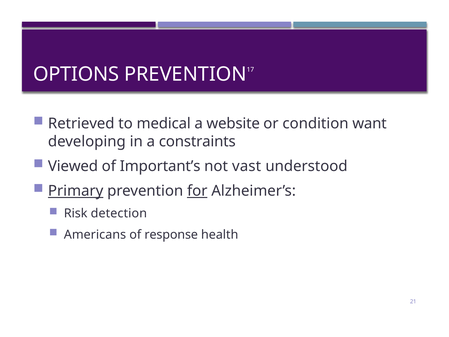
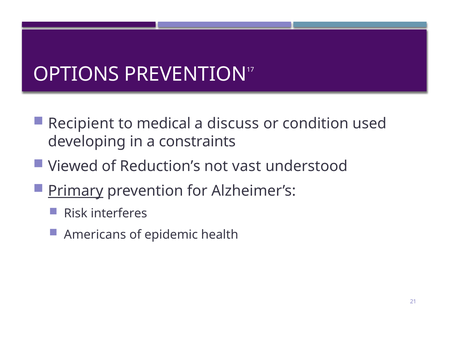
Retrieved: Retrieved -> Recipient (81, 123)
website: website -> discuss (233, 123)
want: want -> used (369, 123)
Important’s: Important’s -> Reduction’s (160, 166)
for underline: present -> none (197, 191)
detection: detection -> interferes (119, 213)
response: response -> epidemic (171, 235)
